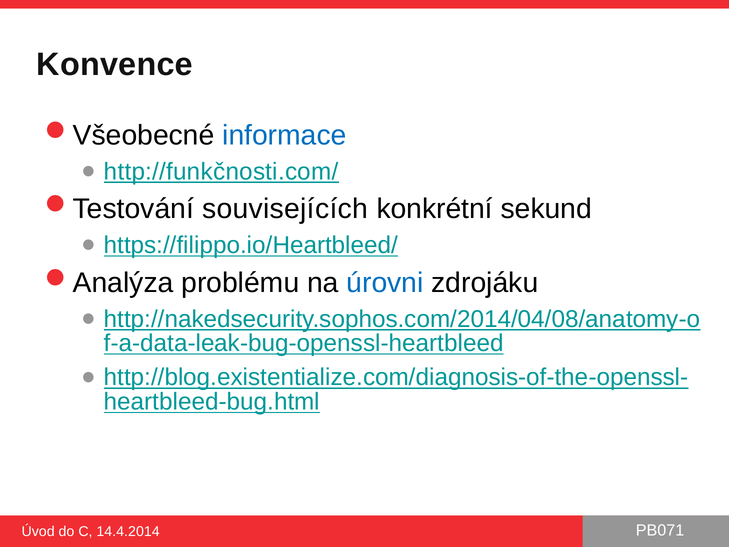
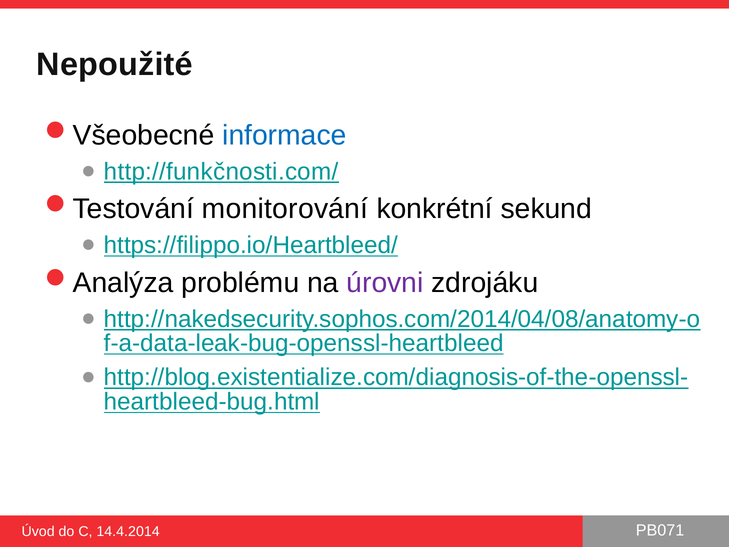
Konvence: Konvence -> Nepoužité (115, 65)
souvisejících: souvisejících -> monitorování (285, 209)
úrovni colour: blue -> purple (385, 283)
